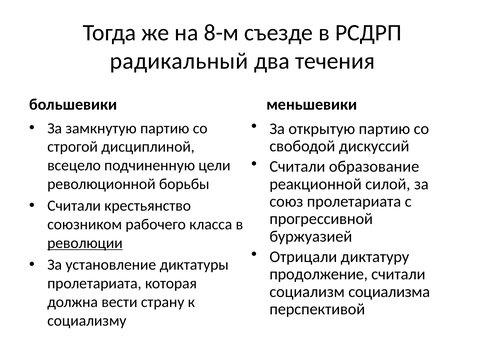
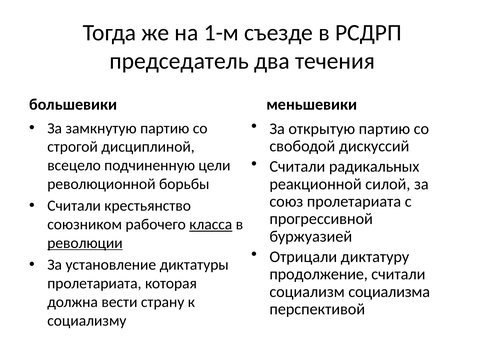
8-м: 8-м -> 1-м (221, 33)
радикальный: радикальный -> председатель (179, 61)
образование: образование -> радикальных (374, 166)
класса underline: none -> present (211, 224)
